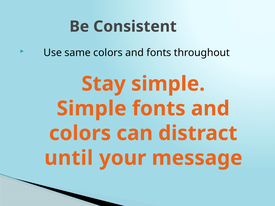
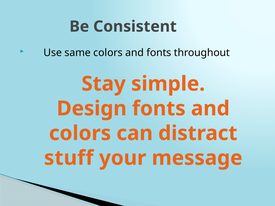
Simple: Simple -> Design (92, 109)
until: until -> stuff (69, 158)
